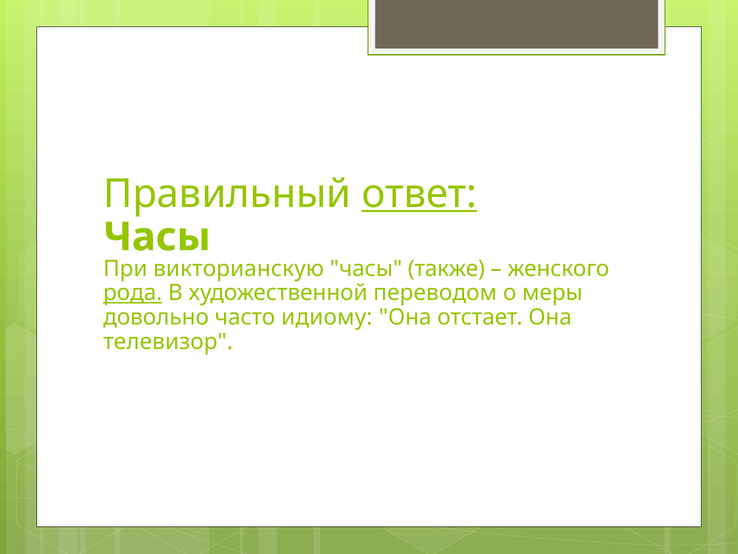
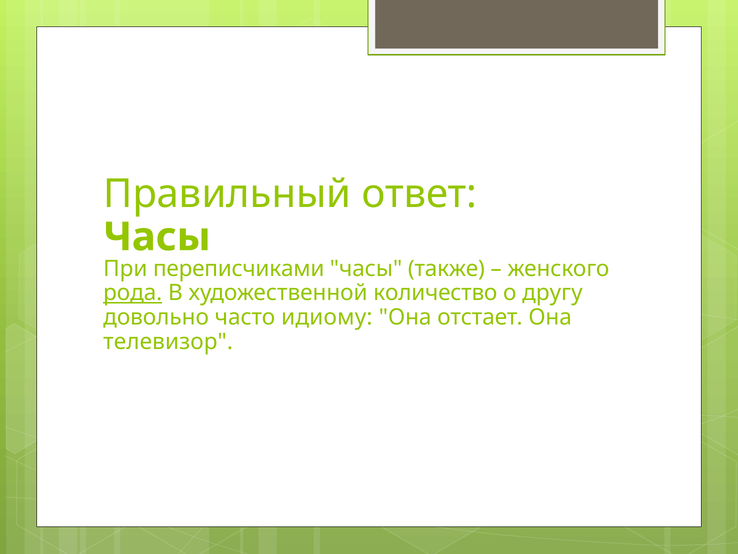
ответ underline: present -> none (419, 194)
викторианскую: викторианскую -> переписчиками (239, 268)
переводом: переводом -> количество (435, 293)
меры: меры -> другу (552, 293)
